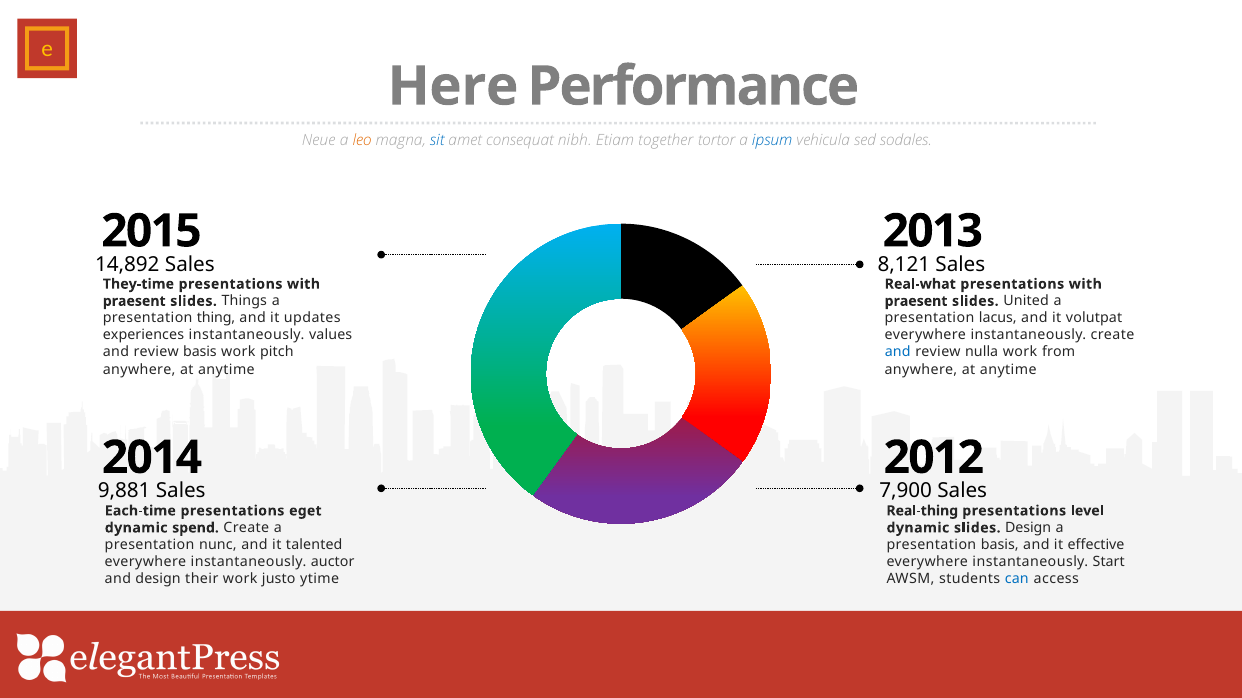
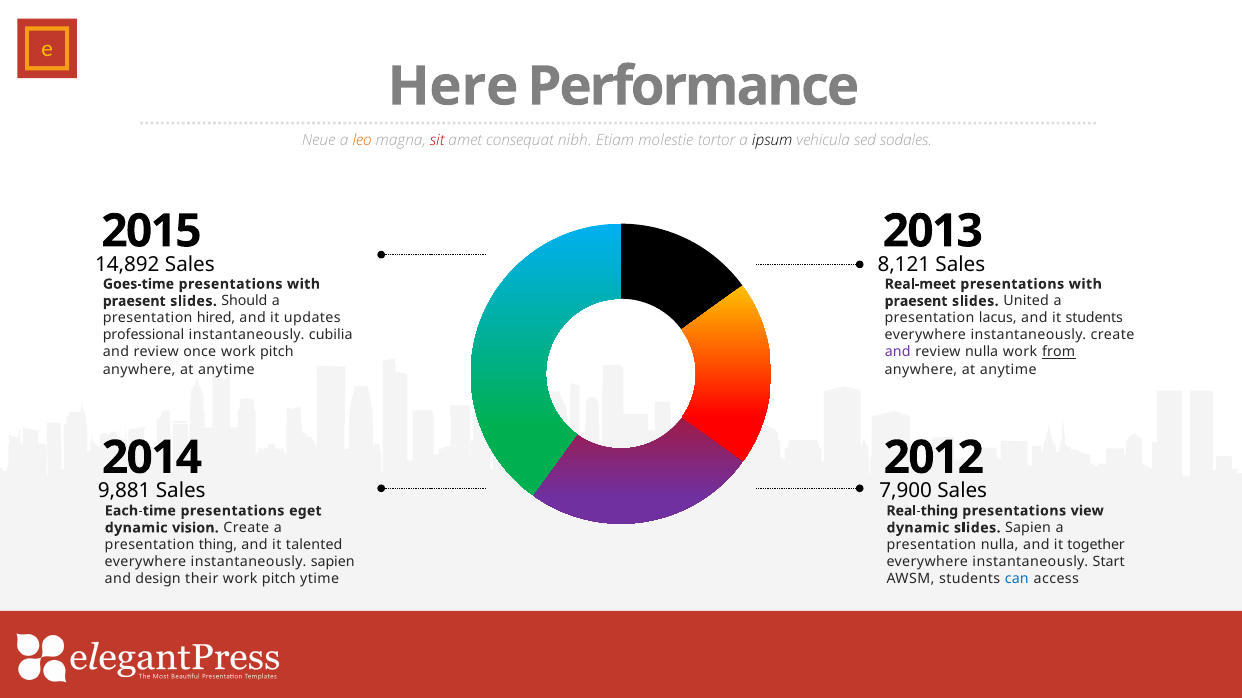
sit colour: blue -> red (437, 140)
together: together -> molestie (666, 140)
ipsum colour: blue -> black (772, 140)
They-time: They-time -> Goes-time (138, 284)
Real-what: Real-what -> Real-meet (920, 284)
Things: Things -> Should (244, 301)
thing: thing -> hired (216, 318)
it volutpat: volutpat -> students (1094, 318)
experiences: experiences -> professional (144, 336)
values: values -> cubilia (331, 336)
review basis: basis -> once (200, 353)
and colour: blue -> purple (898, 353)
from underline: none -> present (1059, 353)
level: level -> view (1087, 511)
spend: spend -> vision (195, 528)
slides Design: Design -> Sapien (1028, 528)
nunc: nunc -> thing (218, 545)
presentation basis: basis -> nulla (1000, 545)
effective: effective -> together (1096, 545)
instantaneously auctor: auctor -> sapien (333, 562)
their work justo: justo -> pitch (279, 580)
